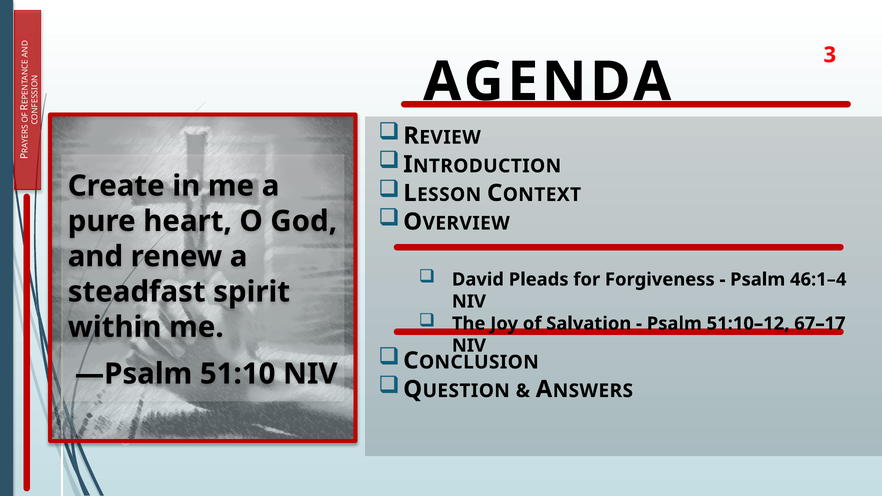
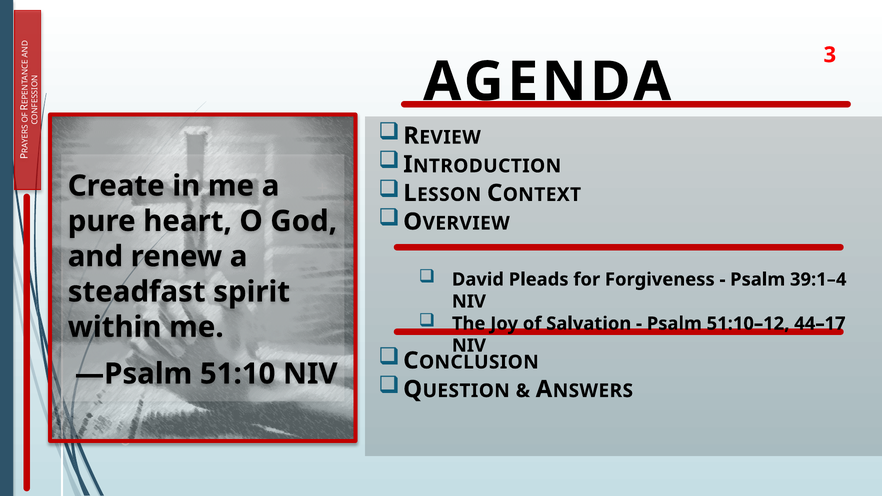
46:1–4: 46:1–4 -> 39:1–4 (818, 280)
67–17: 67–17 -> 44–17 (820, 324)
